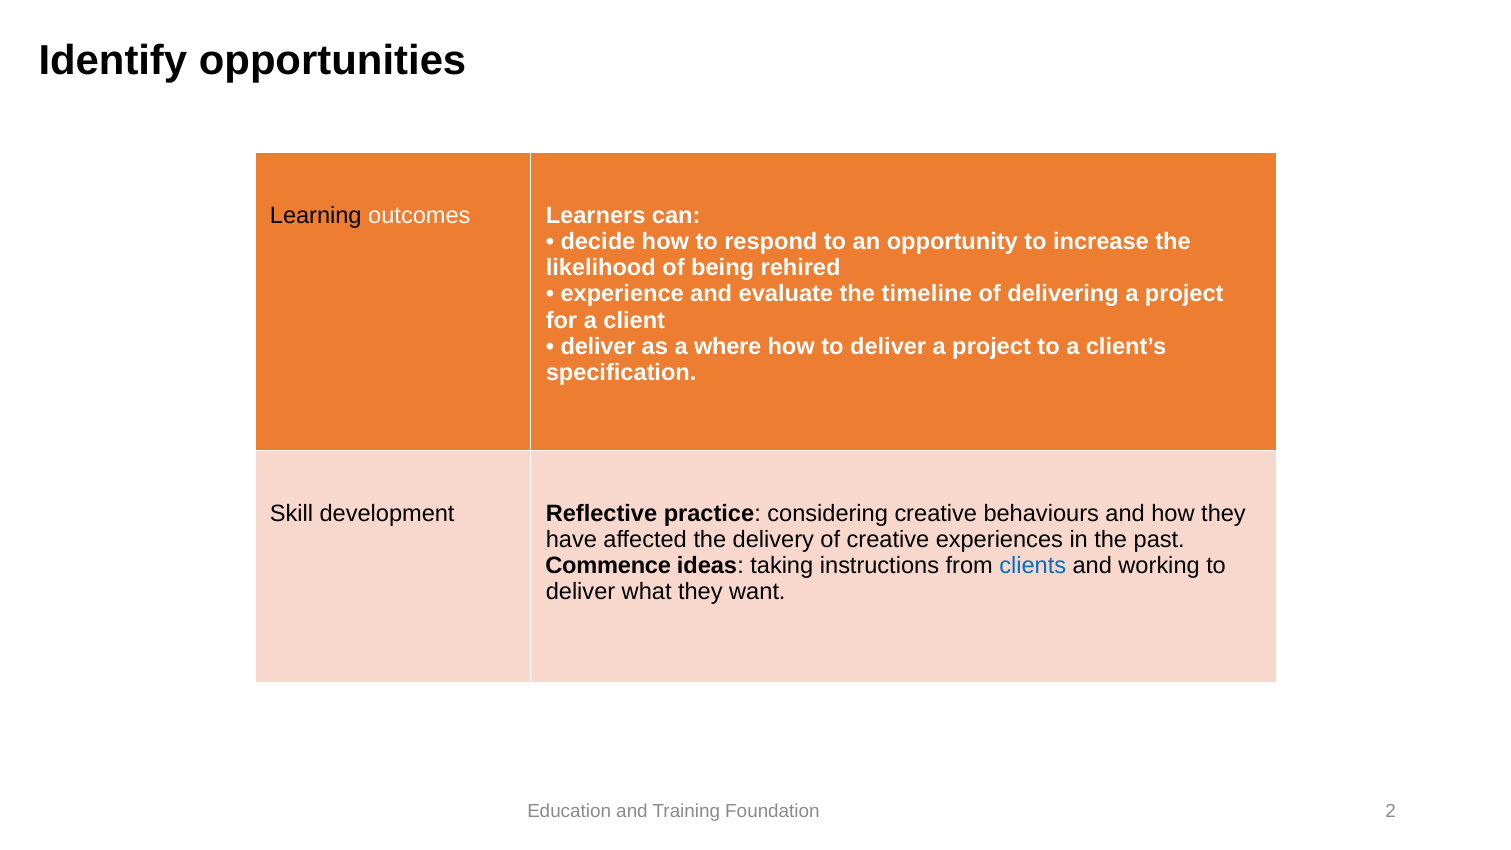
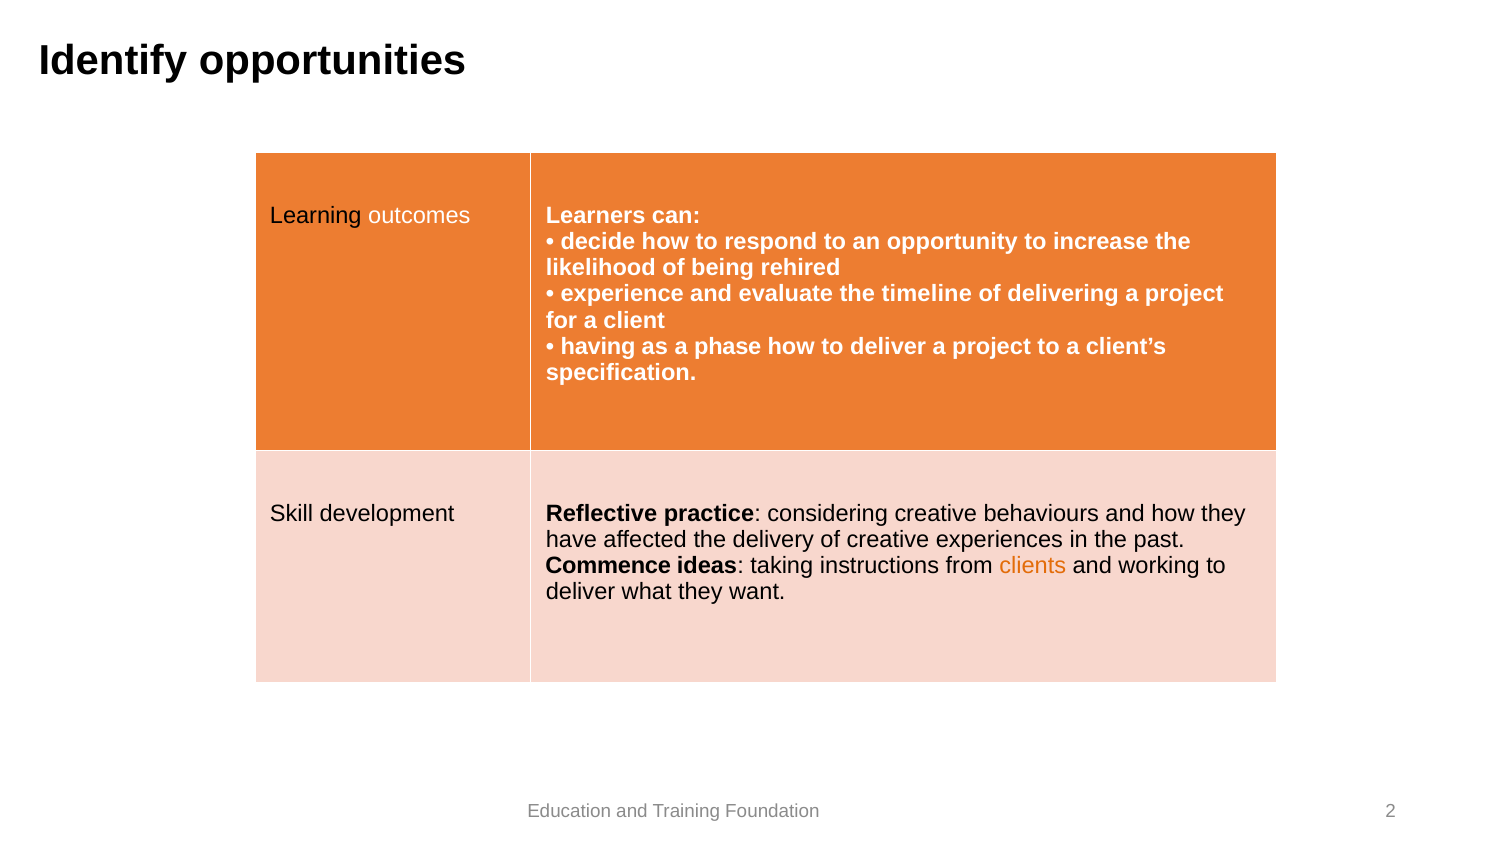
deliver: deliver -> having (598, 347)
where: where -> phase (728, 347)
clients colour: blue -> orange (1033, 566)
